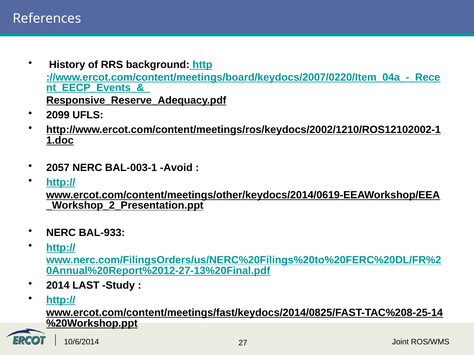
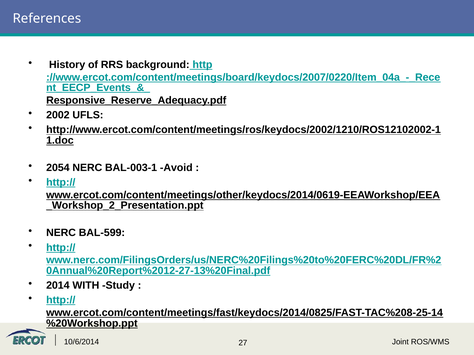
2099: 2099 -> 2002 (58, 115)
2057: 2057 -> 2054 (58, 168)
BAL-933: BAL-933 -> BAL-599 (102, 233)
LAST: LAST -> WITH (86, 286)
